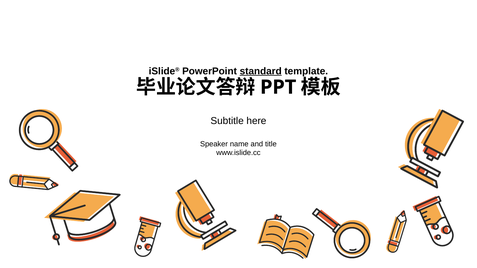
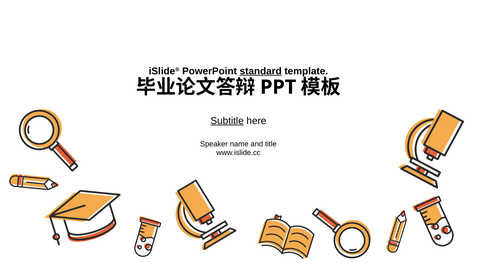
Subtitle underline: none -> present (227, 121)
